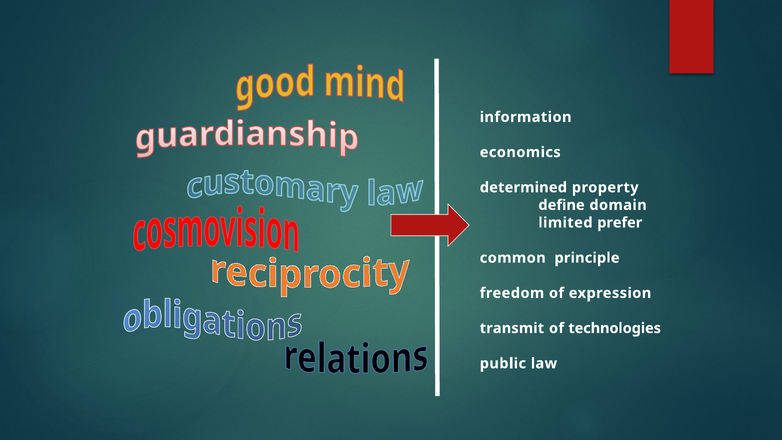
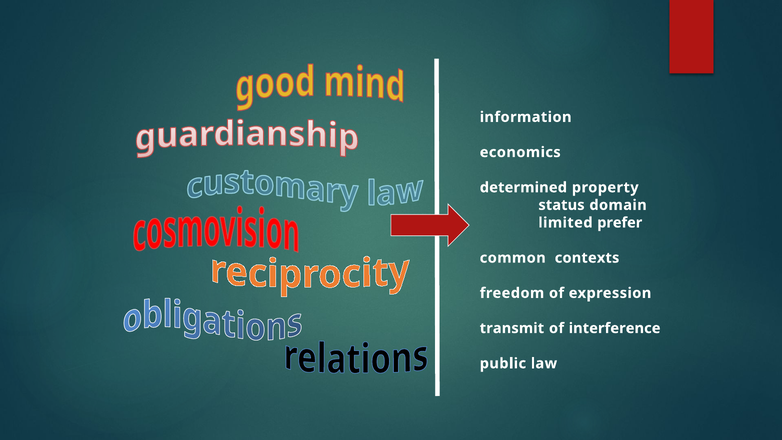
define: define -> status (561, 205)
principle: principle -> contexts (587, 258)
technologies: technologies -> interference (615, 328)
